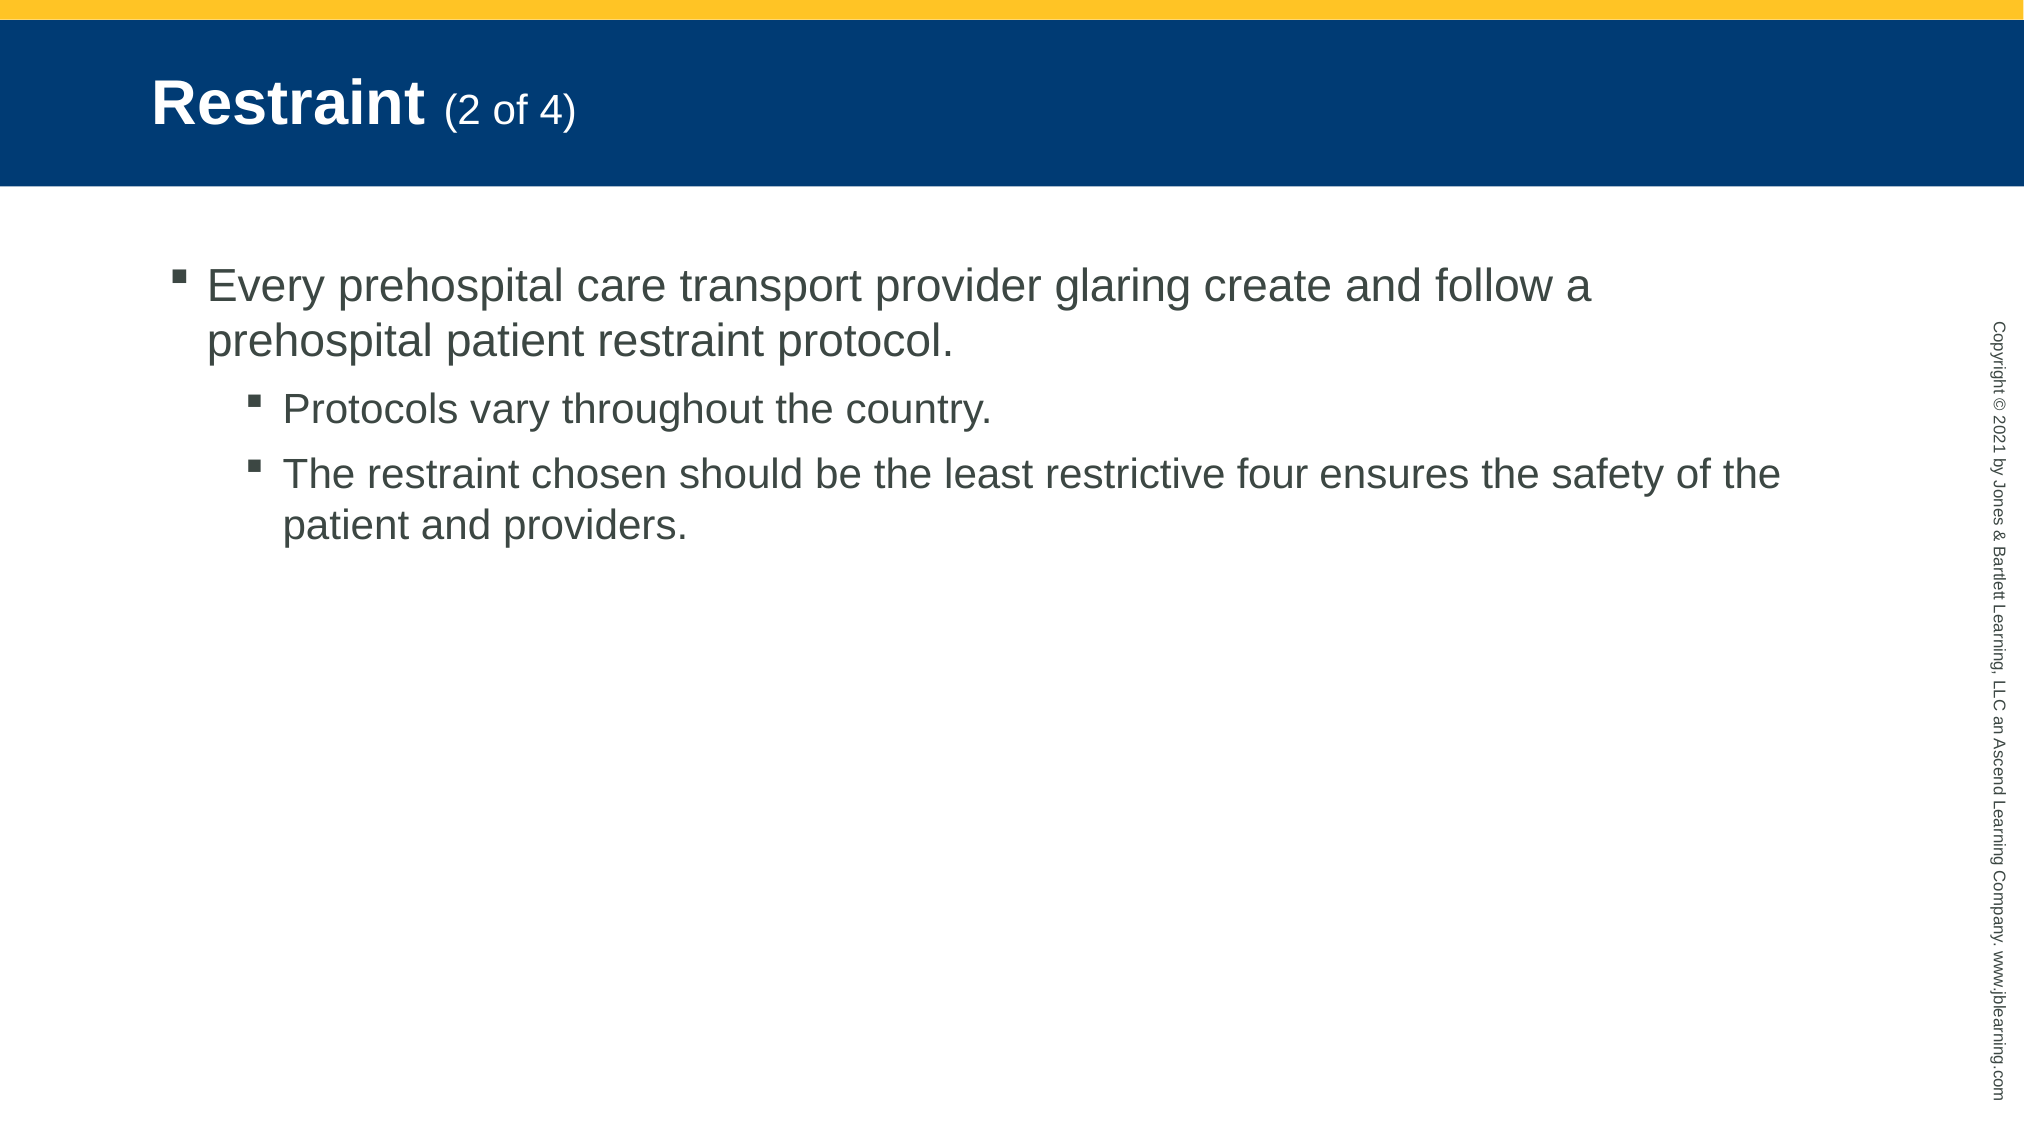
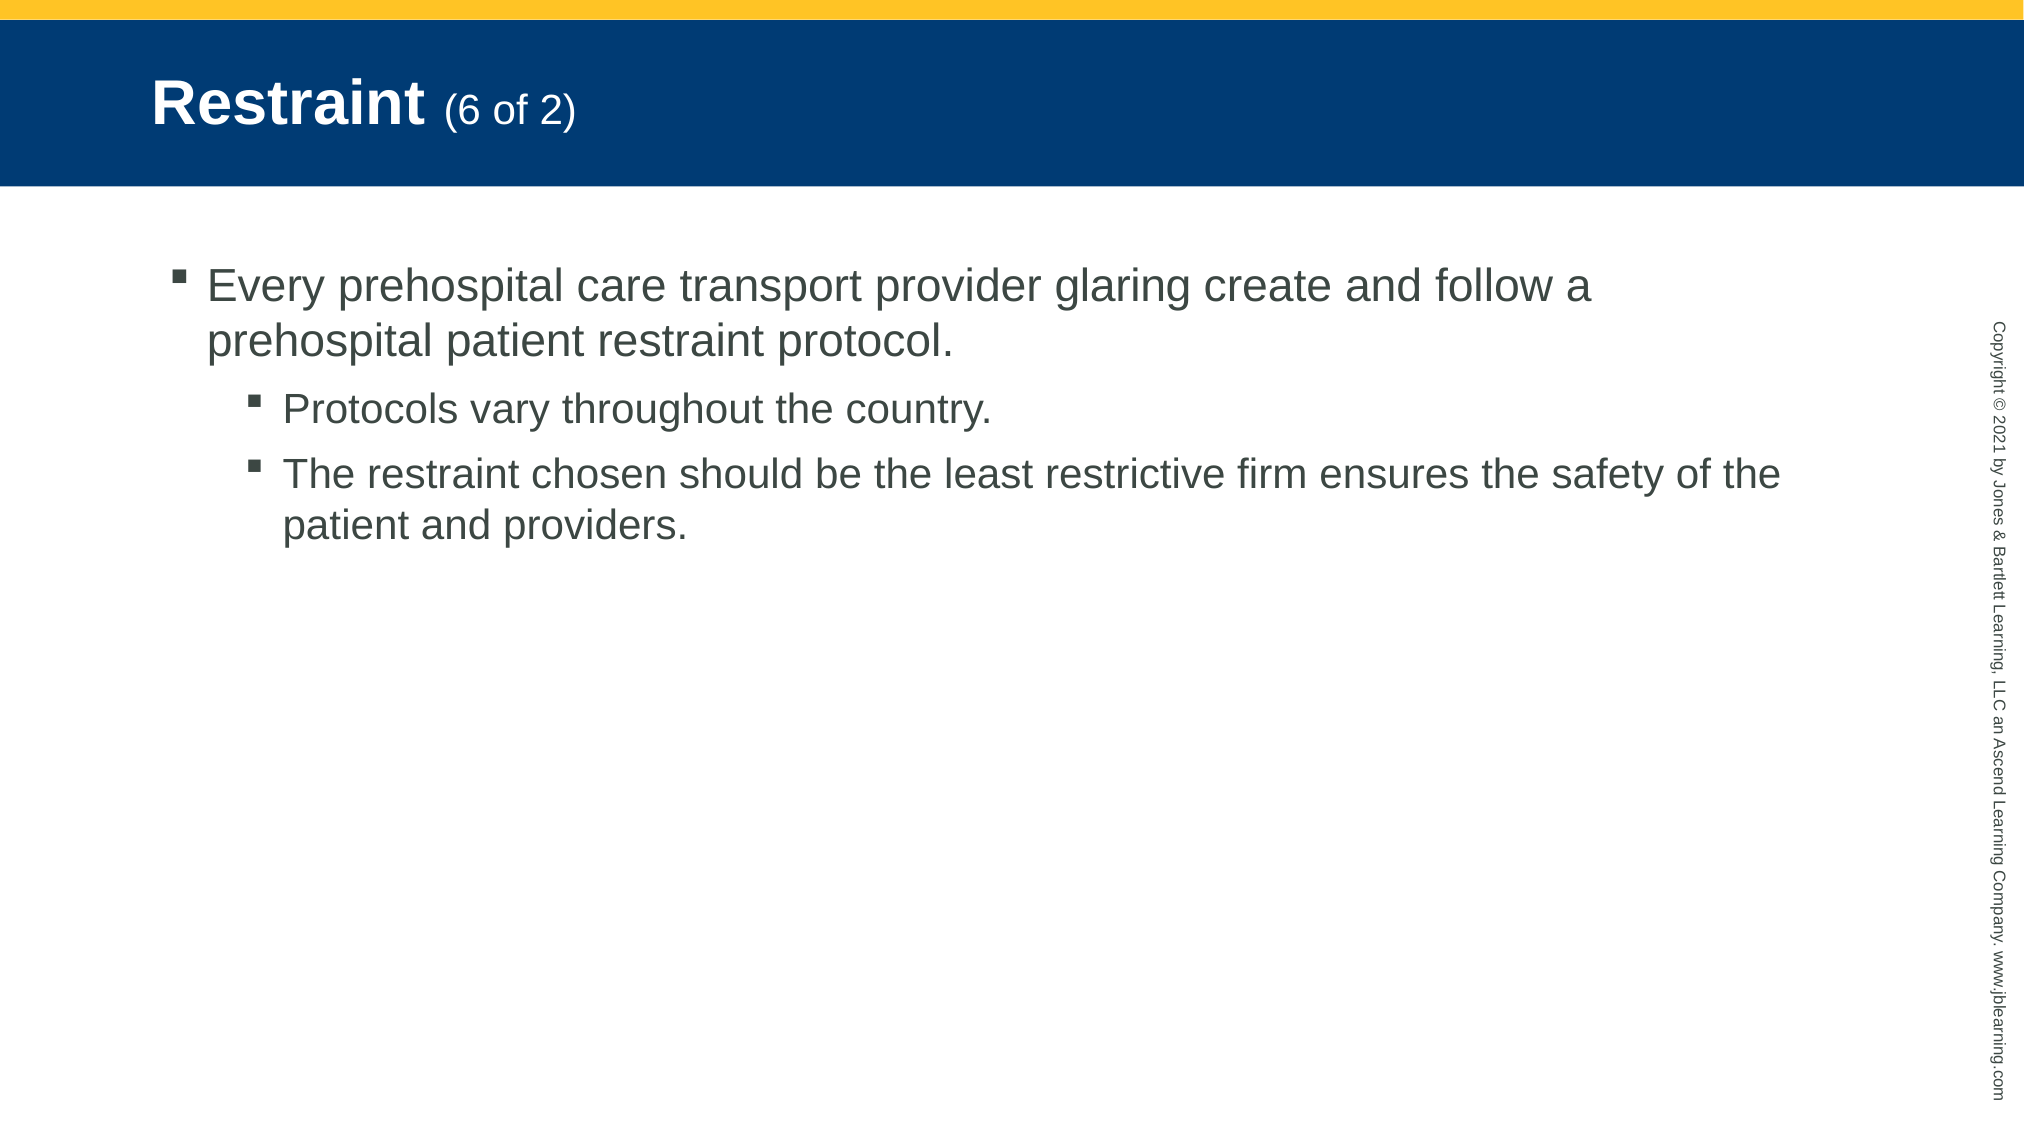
Restraint 2: 2 -> 6 (462, 111)
of 4: 4 -> 2 (558, 111)
four: four -> firm (1272, 475)
